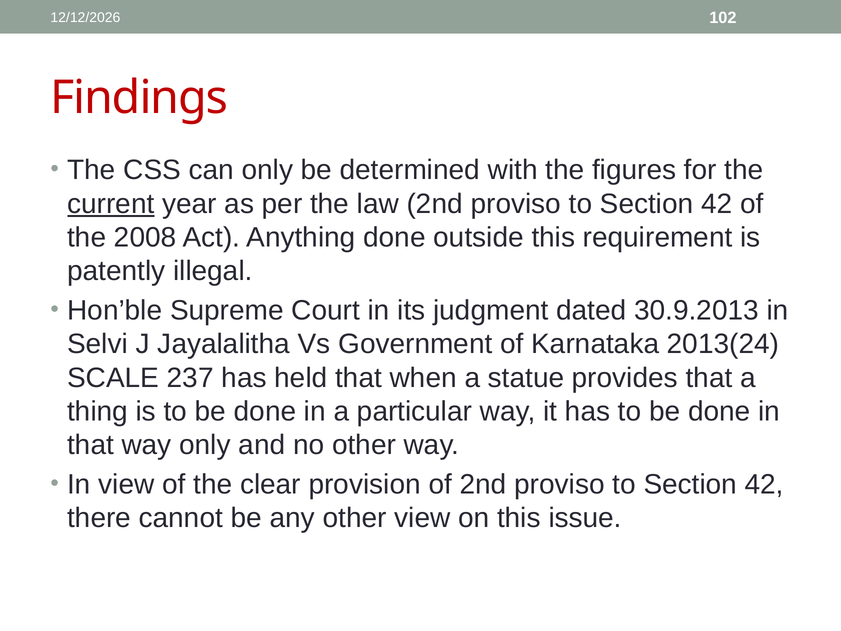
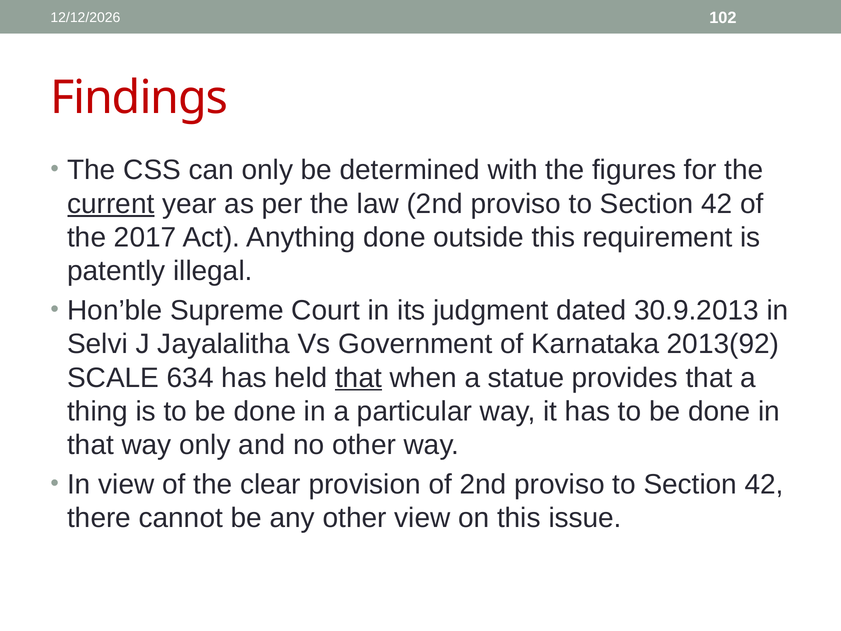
2008: 2008 -> 2017 (145, 237)
2013(24: 2013(24 -> 2013(92 (723, 344)
237: 237 -> 634 (190, 378)
that underline: none -> present (359, 378)
